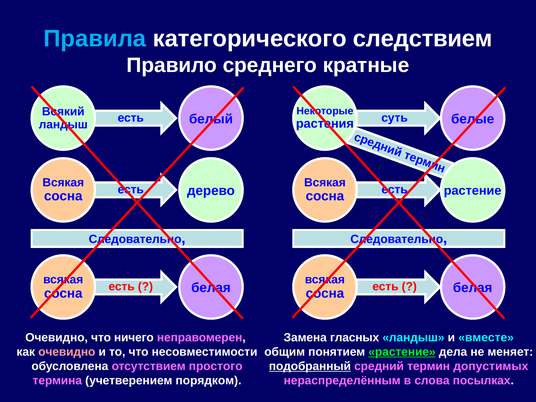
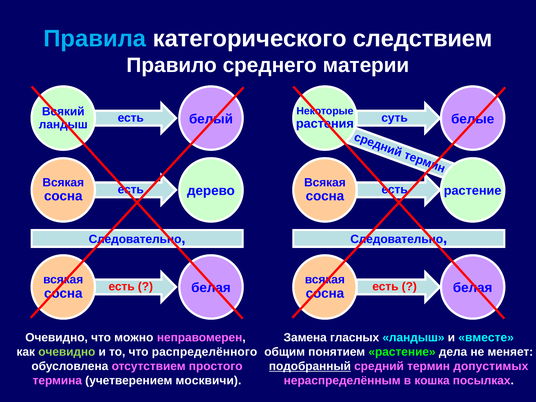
кратные: кратные -> материи (366, 65)
ничего: ничего -> можно (134, 338)
очевидно colour: pink -> light green (67, 352)
несовместимости: несовместимости -> распределённого (204, 352)
растение underline: present -> none (402, 352)
порядком: порядком -> москвичи (208, 381)
слова: слова -> кошка (432, 381)
